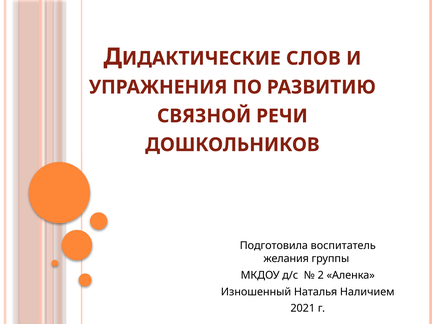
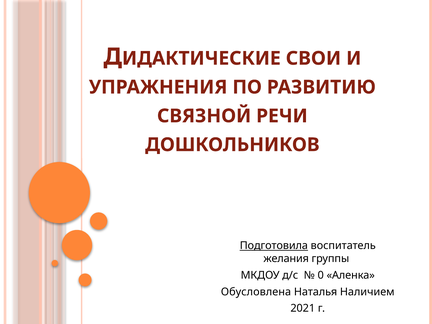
СЛОВ: СЛОВ -> СВОИ (313, 58)
Подготовила underline: none -> present (274, 246)
2: 2 -> 0 (321, 275)
Изношенный: Изношенный -> Обусловлена (256, 292)
